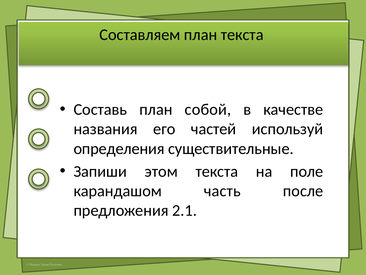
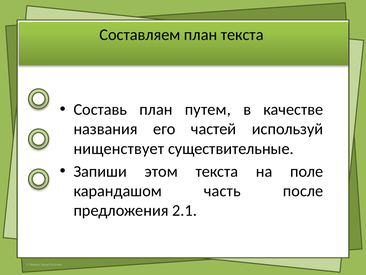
собой: собой -> путем (208, 109)
определения: определения -> нищенствует (119, 148)
